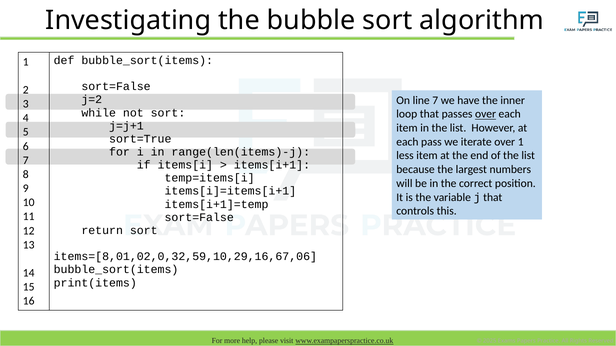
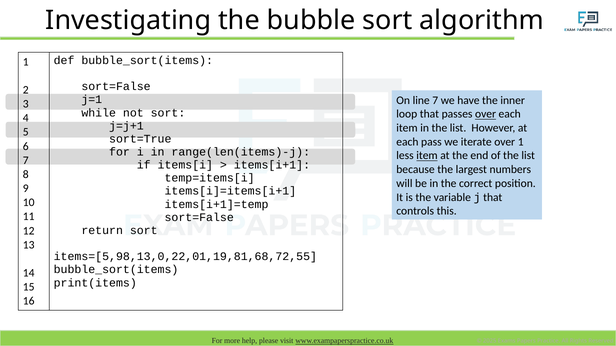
j=2: j=2 -> j=1 (92, 100)
item underline: none -> present (427, 156)
items=[8,01,02,0,32,59,10,29,16,67,06: items=[8,01,02,0,32,59,10,29,16,67,06 -> items=[5,98,13,0,22,01,19,81,68,72,55 (185, 257)
